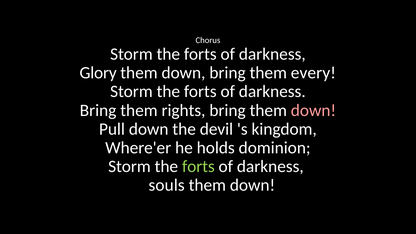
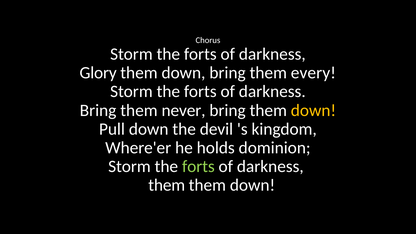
rights: rights -> never (184, 110)
down colour: pink -> yellow (313, 110)
souls: souls -> them (167, 185)
